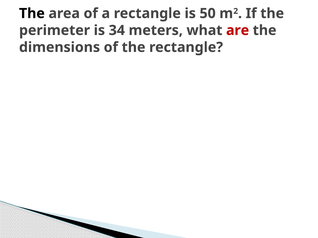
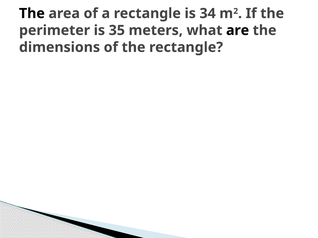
50: 50 -> 34 (208, 13)
34: 34 -> 35 (117, 30)
are colour: red -> black (238, 30)
